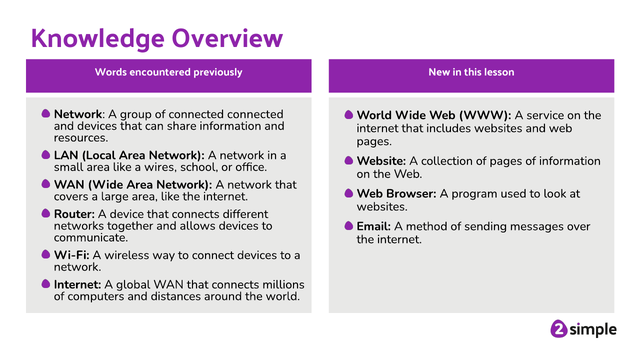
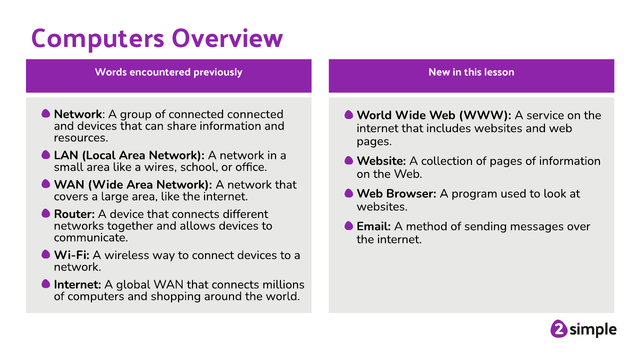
Knowledge: Knowledge -> Computers (98, 38)
distances: distances -> shopping (176, 296)
